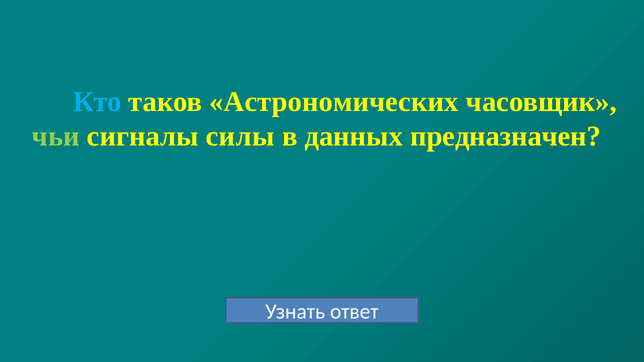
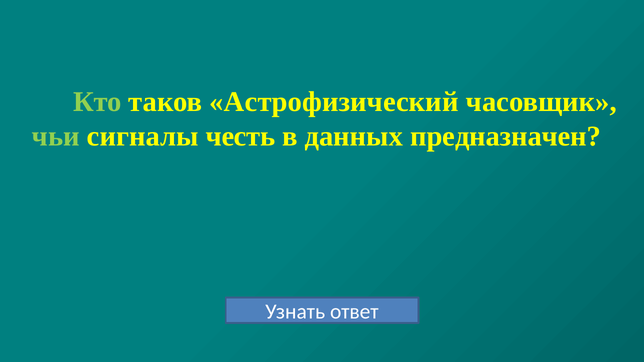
Кто colour: light blue -> light green (97, 102)
Астрономических: Астрономических -> Астрофизический (334, 102)
силы: силы -> честь (240, 136)
